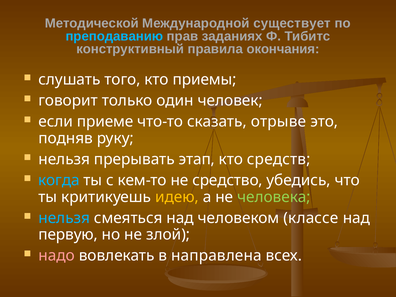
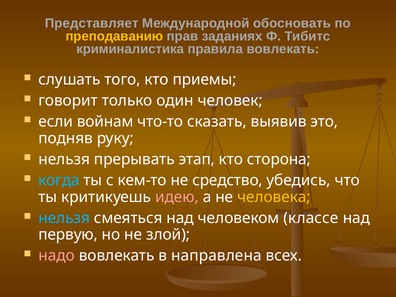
Методической: Методической -> Представляет (92, 23)
существует: существует -> обосновать (292, 23)
преподаванию colour: light blue -> yellow (114, 36)
конструктивный: конструктивный -> криминалистика (130, 49)
правила окончания: окончания -> вовлекать (283, 49)
приеме: приеме -> войнам (105, 122)
отрыве: отрыве -> выявив (279, 122)
средств: средств -> сторона (279, 159)
идею colour: yellow -> pink (177, 197)
человека colour: light green -> yellow (274, 197)
